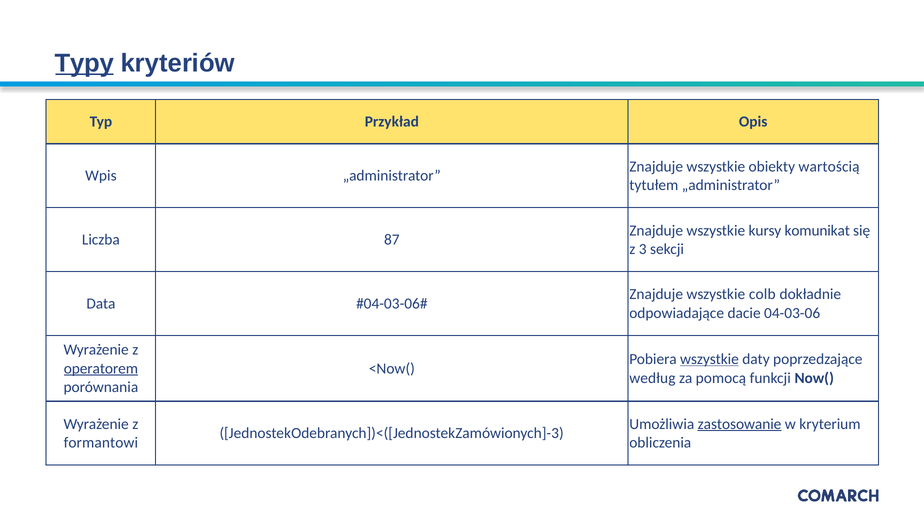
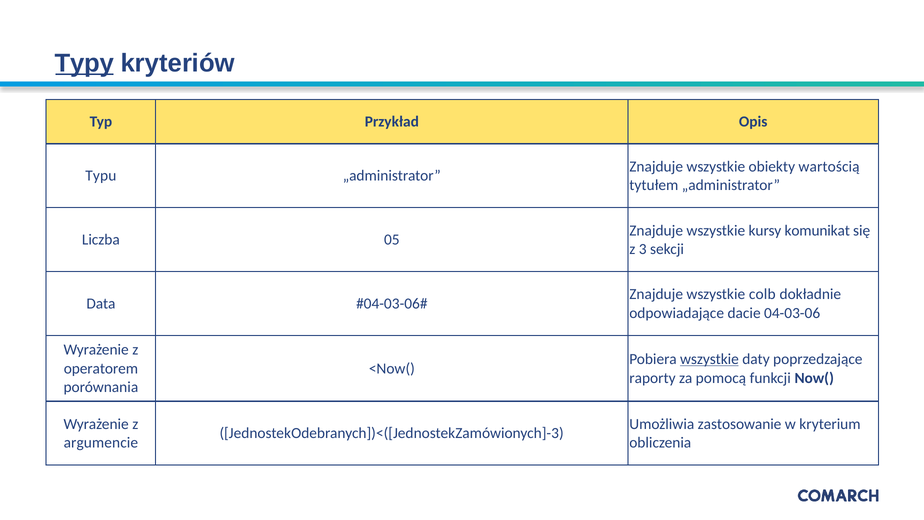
Wpis: Wpis -> Typu (101, 176)
87: 87 -> 05 (392, 240)
operatorem underline: present -> none (101, 368)
według: według -> raporty (652, 378)
zastosowanie underline: present -> none (740, 424)
formantowi: formantowi -> argumencie (101, 443)
